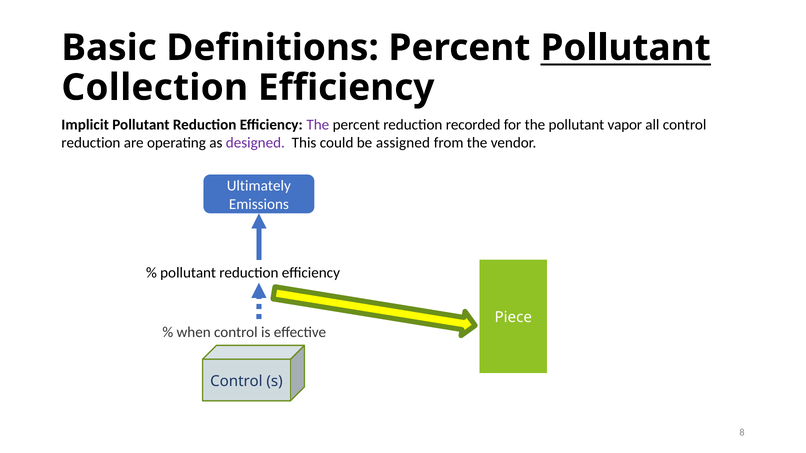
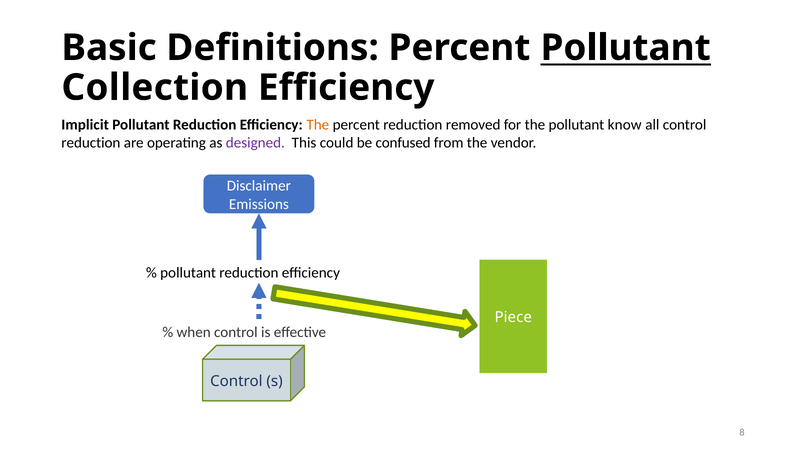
The colour: purple -> orange (318, 125)
recorded: recorded -> removed (473, 125)
vapor: vapor -> know (625, 125)
assigned: assigned -> confused (403, 143)
Ultimately: Ultimately -> Disclaimer (259, 186)
